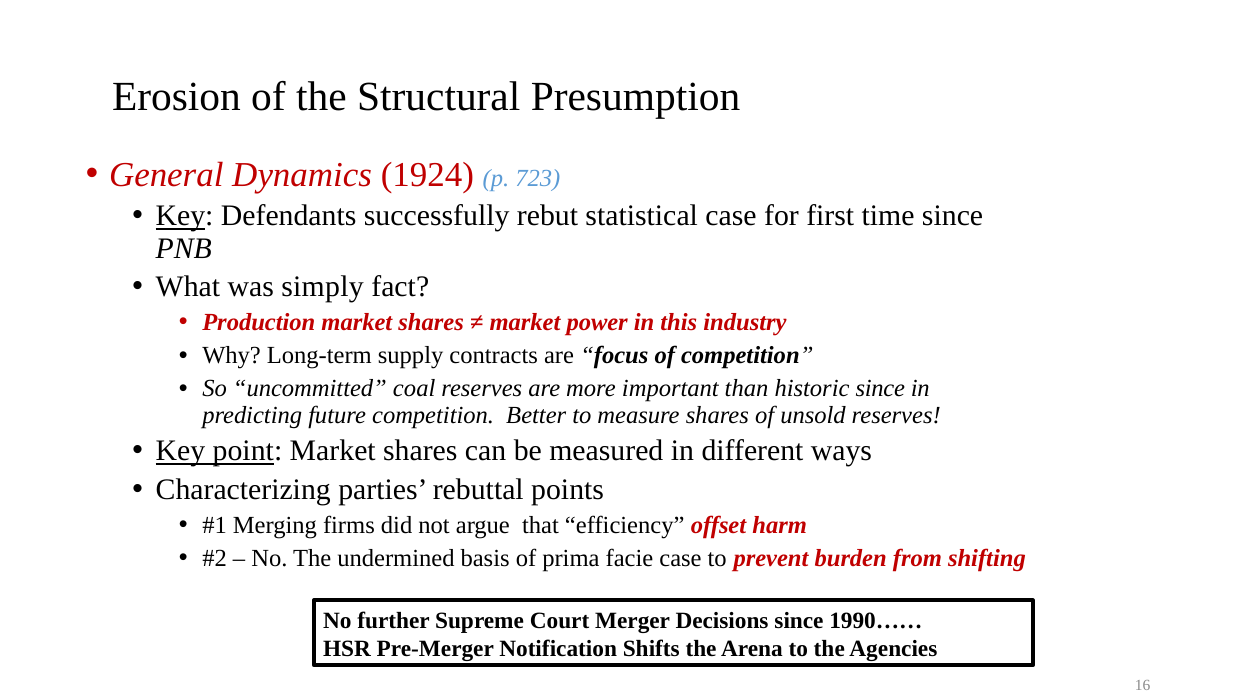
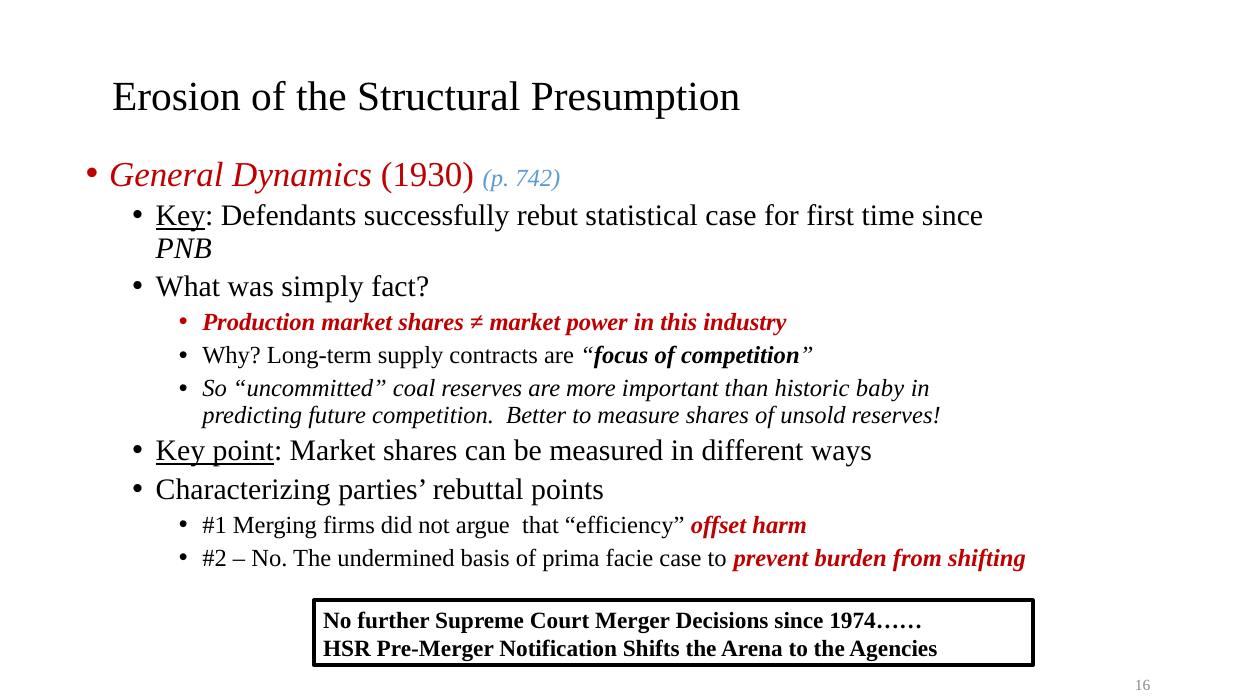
1924: 1924 -> 1930 (427, 175)
723: 723 -> 742 (538, 178)
historic since: since -> baby (880, 389)
1990……: 1990…… -> 1974…… (876, 621)
